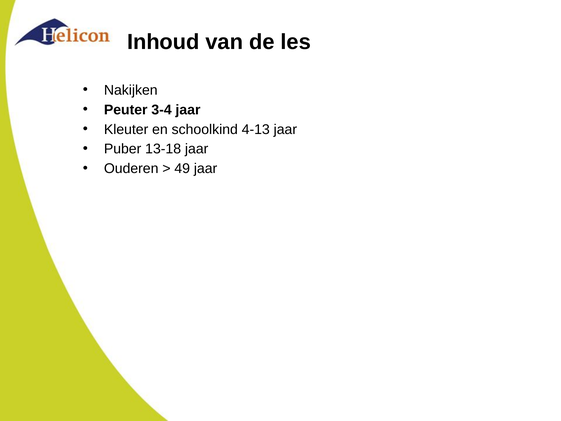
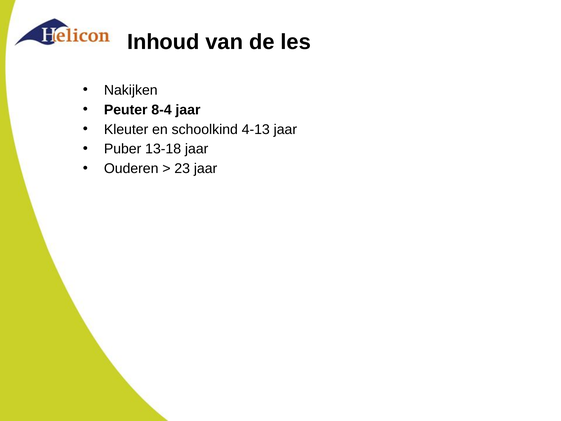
3-4: 3-4 -> 8-4 (162, 110)
49: 49 -> 23 (182, 169)
